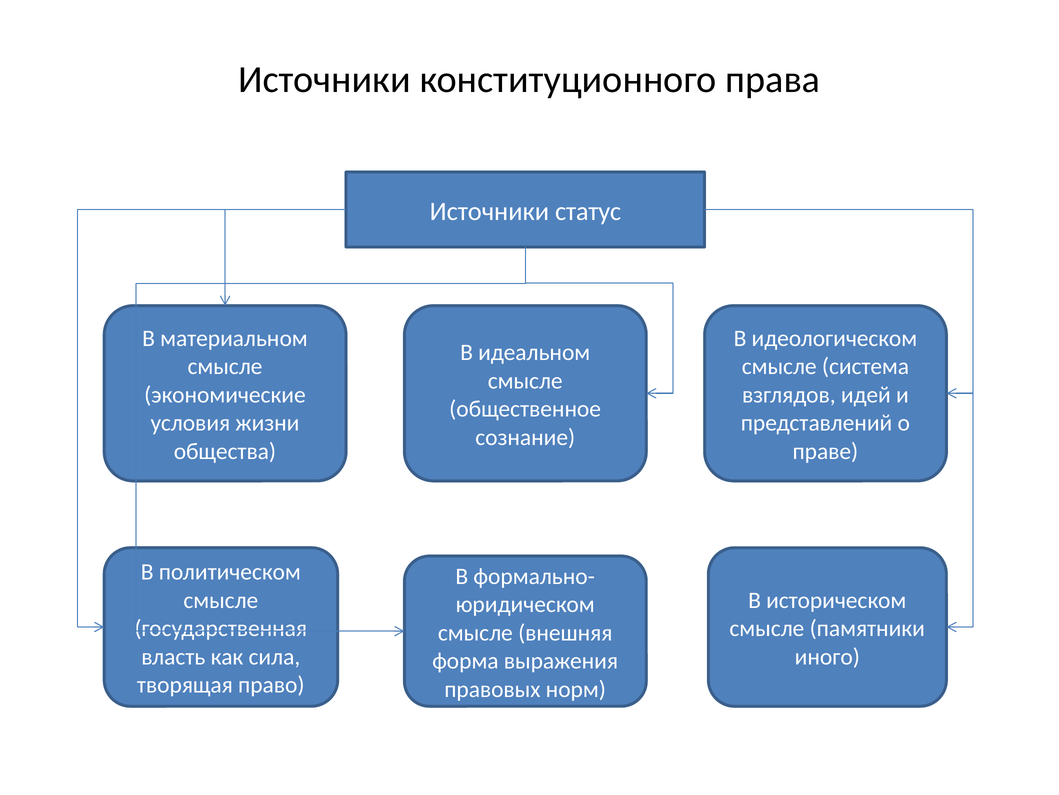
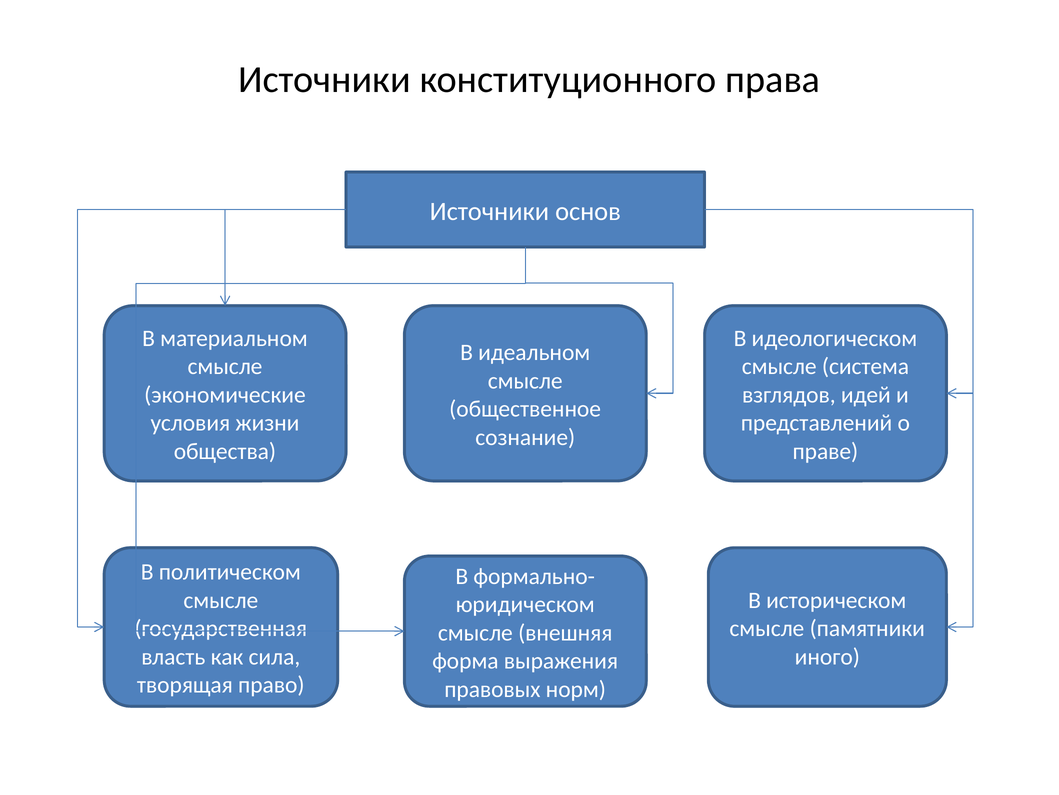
статус: статус -> основ (588, 211)
